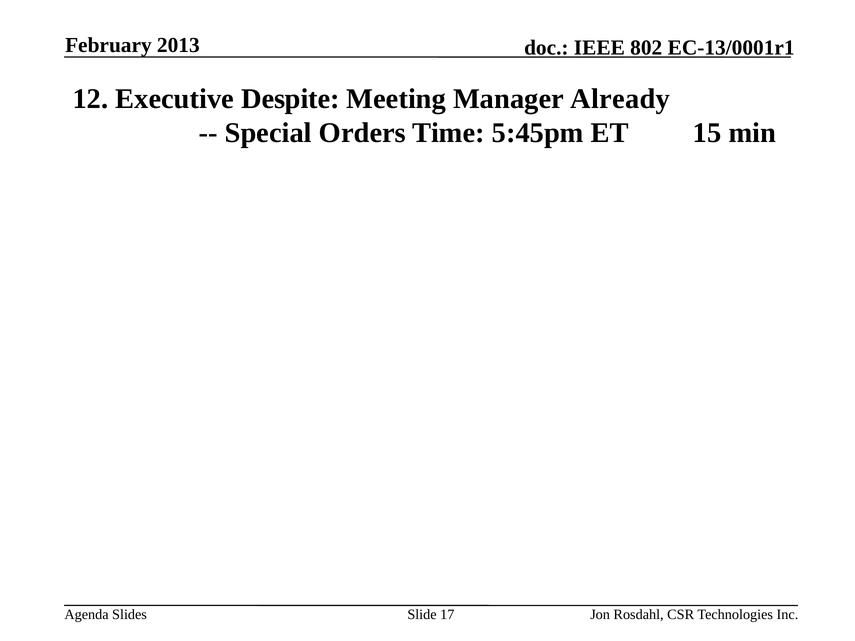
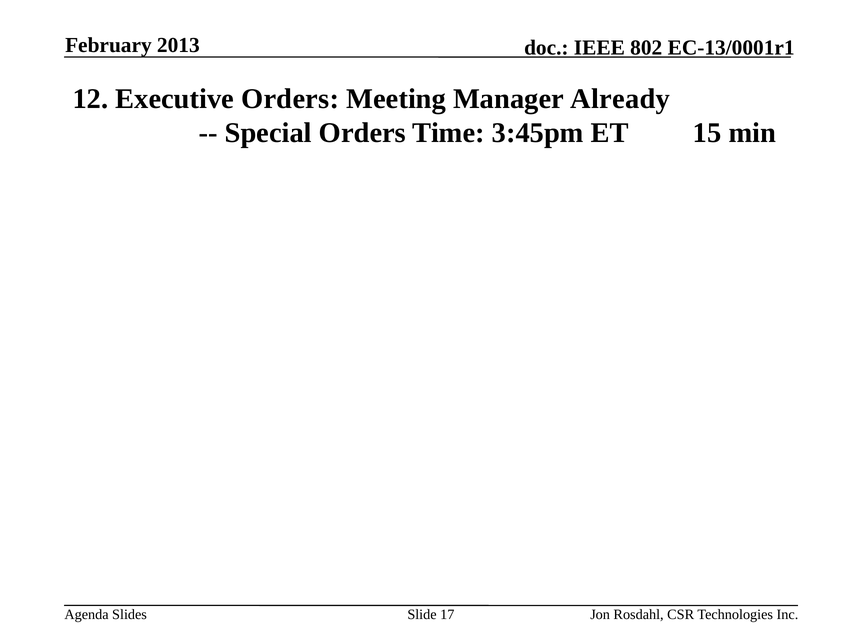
Executive Despite: Despite -> Orders (290, 99)
5:45pm: 5:45pm -> 3:45pm (538, 133)
